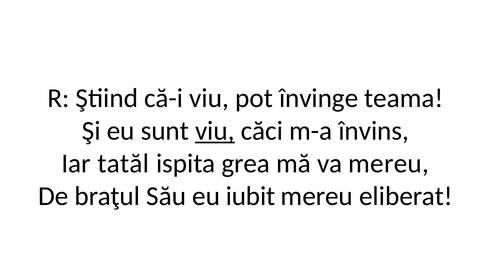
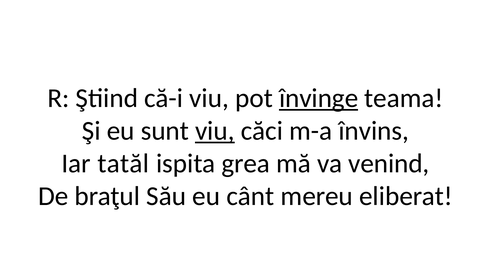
învinge underline: none -> present (319, 98)
va mereu: mereu -> venind (389, 164)
iubit: iubit -> cânt (250, 196)
